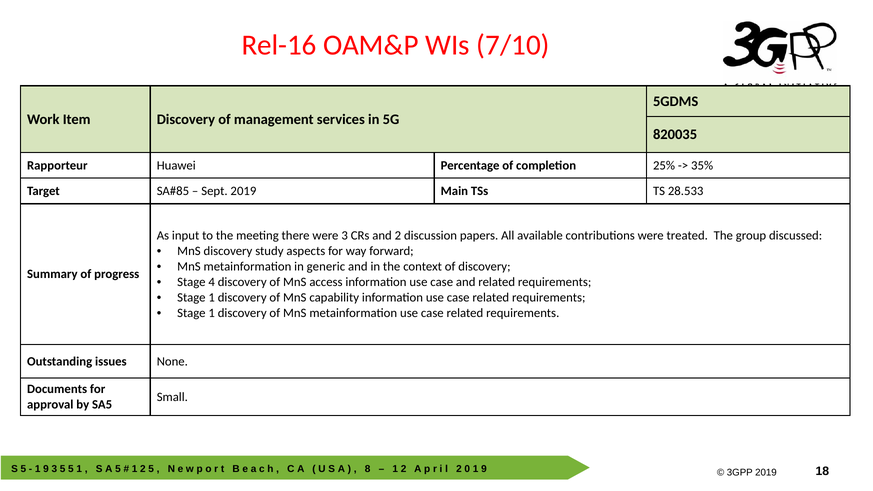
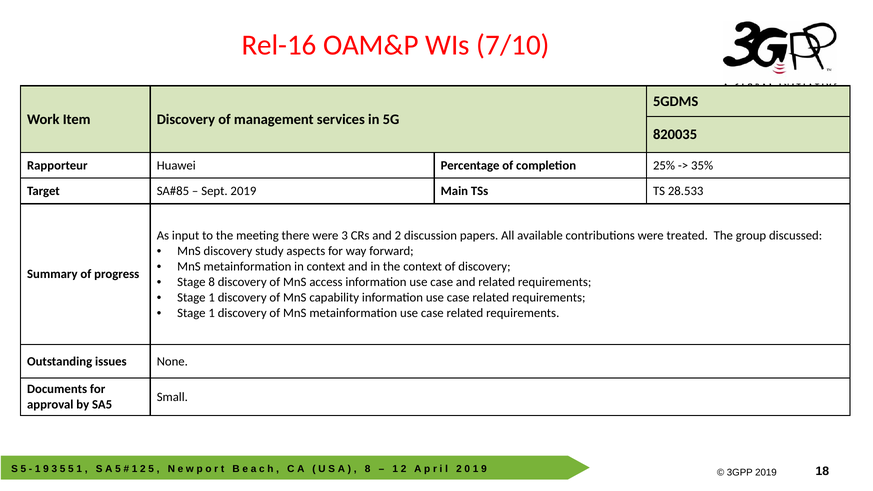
in generic: generic -> context (326, 267)
Stage 4: 4 -> 8 (212, 282)
